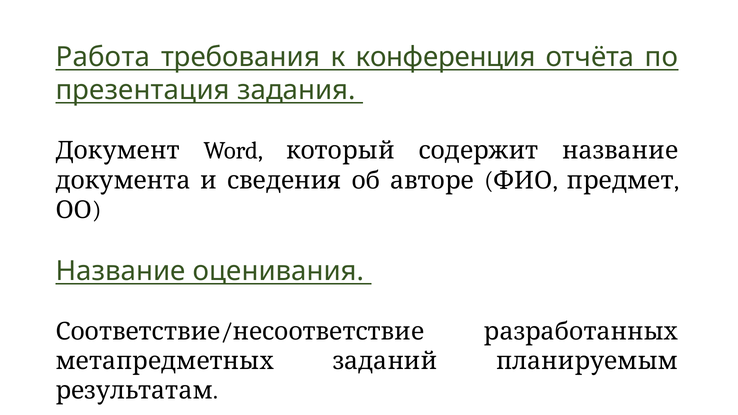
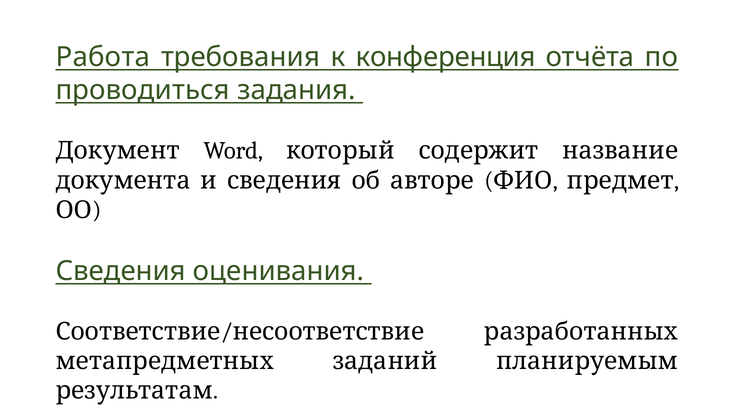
презентация: презентация -> проводиться (143, 90)
Название: Название -> Сведения (121, 271)
